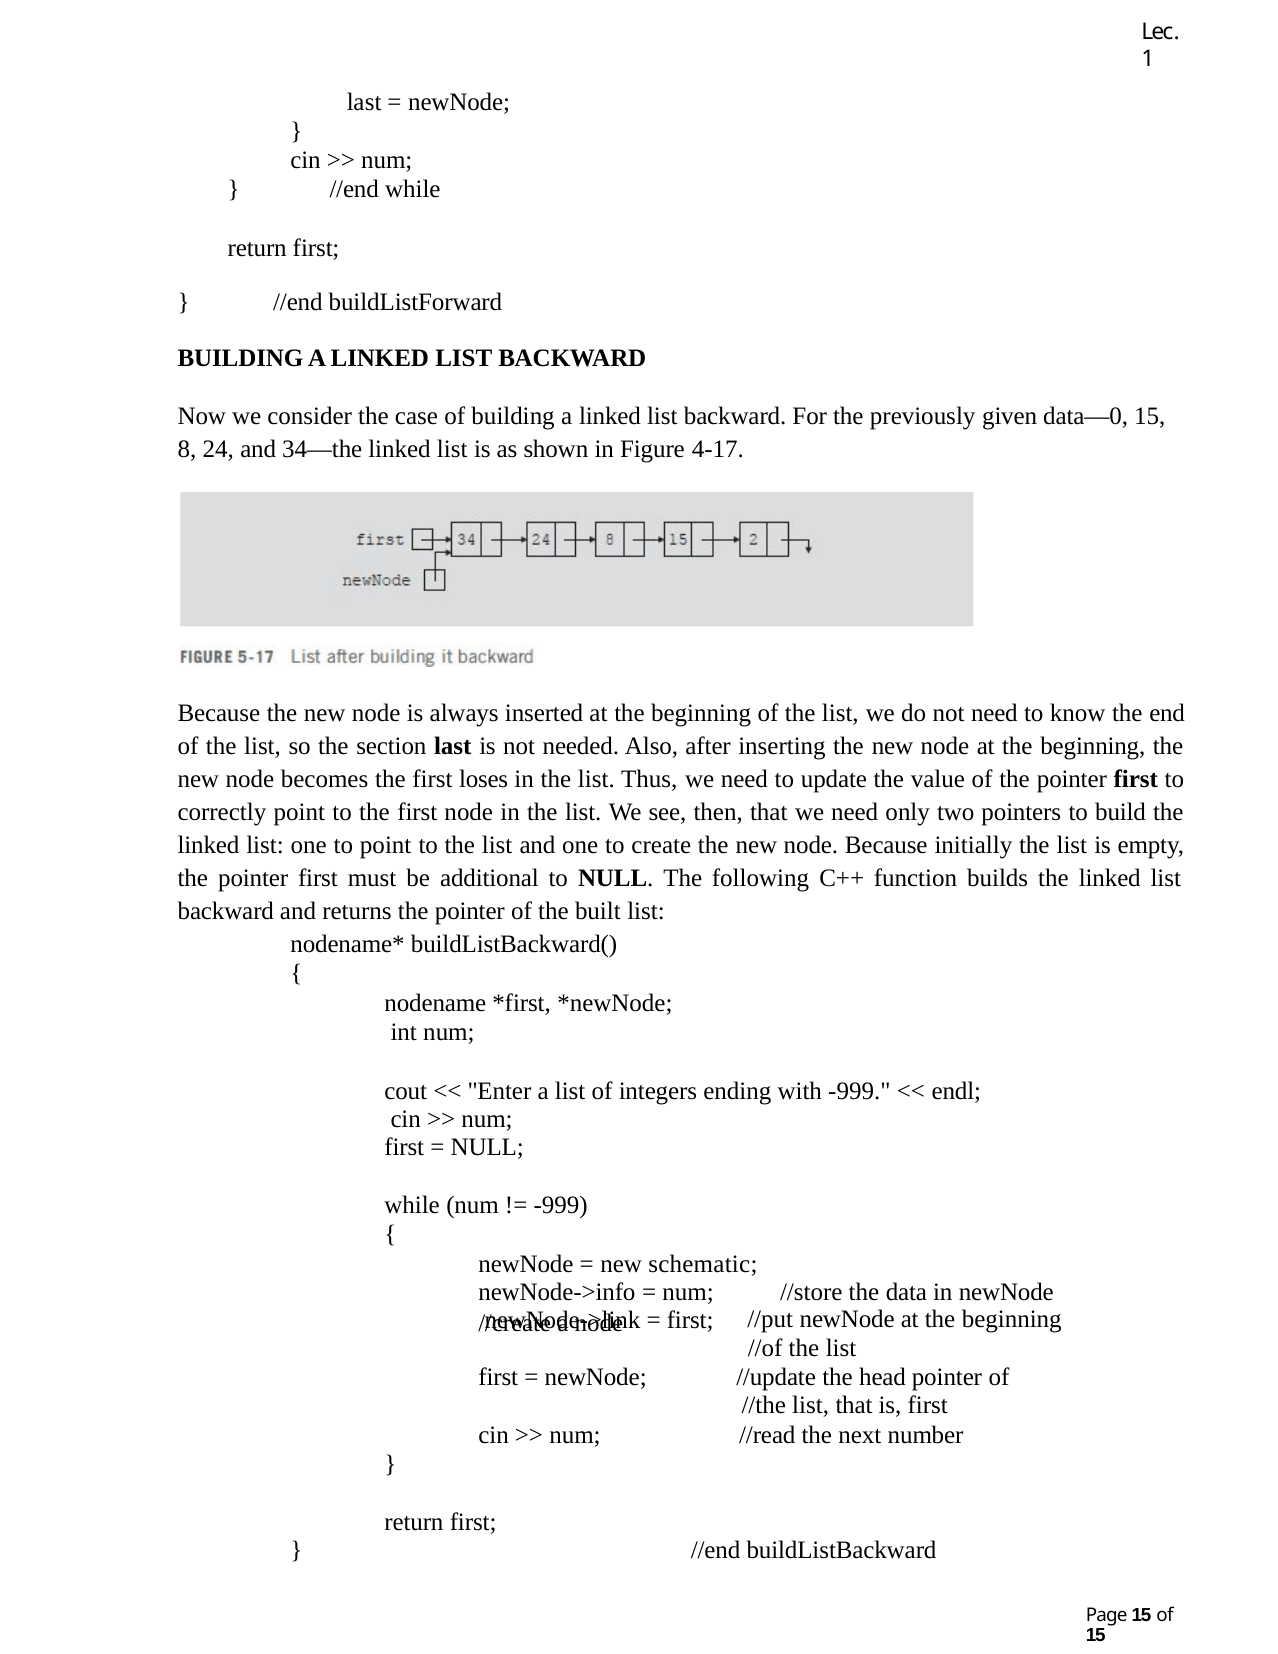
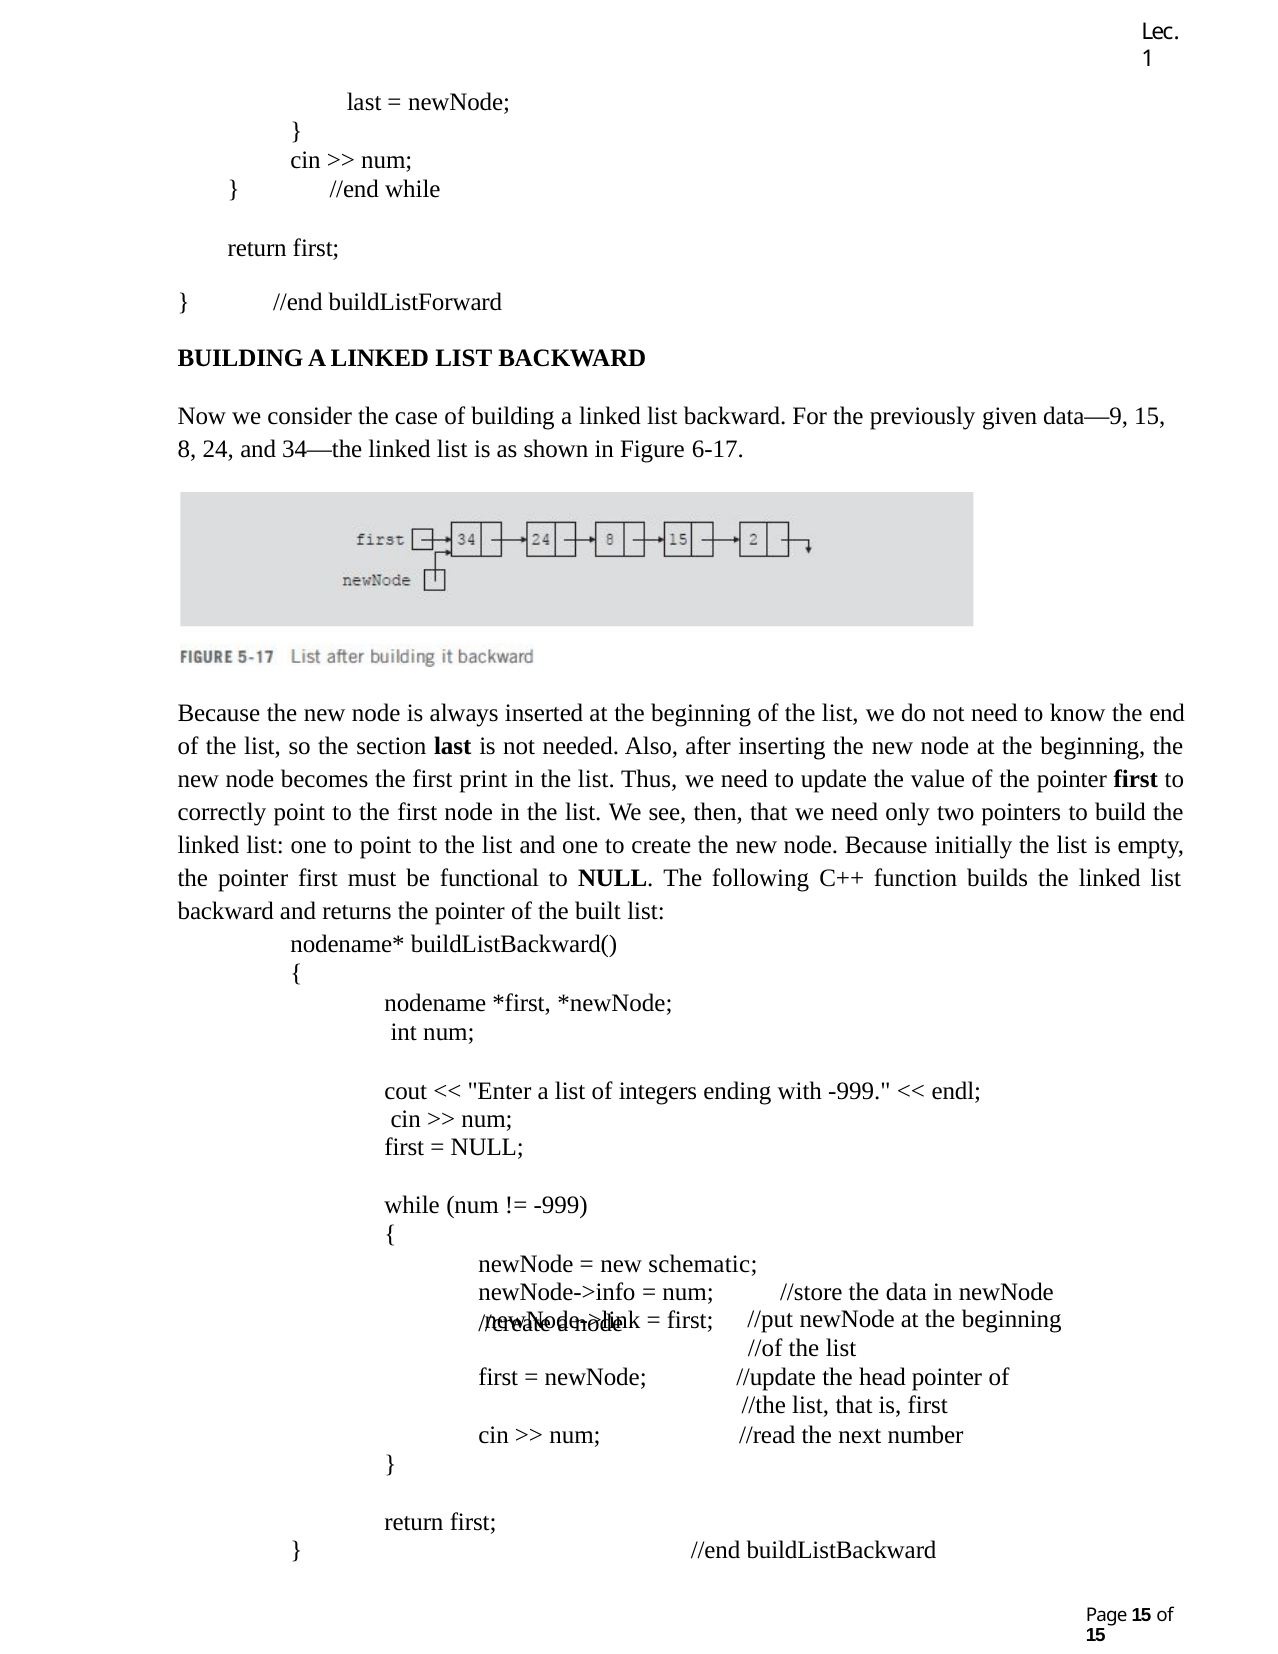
data—0: data—0 -> data—9 (1086, 417)
4-17: 4-17 -> 6-17 (718, 450)
loses: loses -> print (483, 779)
additional: additional -> functional (490, 879)
